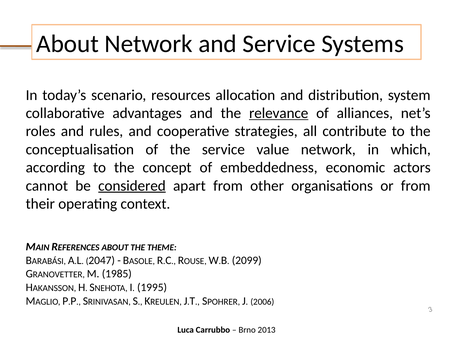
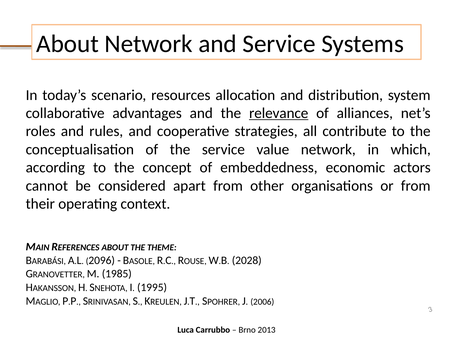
considered underline: present -> none (132, 186)
2047: 2047 -> 2096 (102, 260)
2099: 2099 -> 2028 (247, 260)
